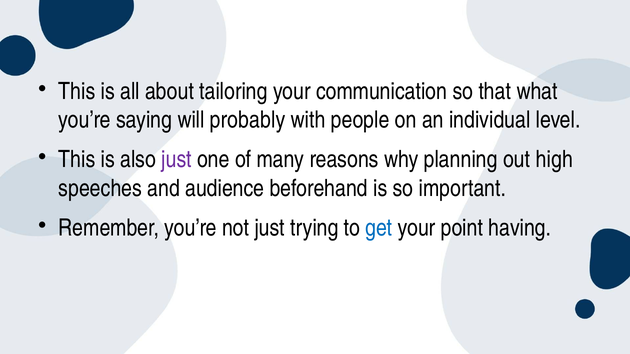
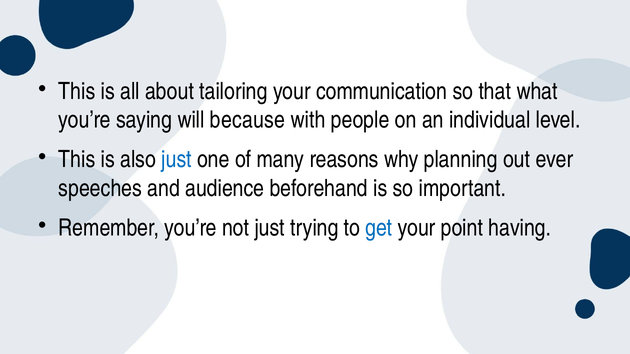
probably: probably -> because (248, 120)
just colour: purple -> blue (177, 160)
high: high -> ever (554, 160)
